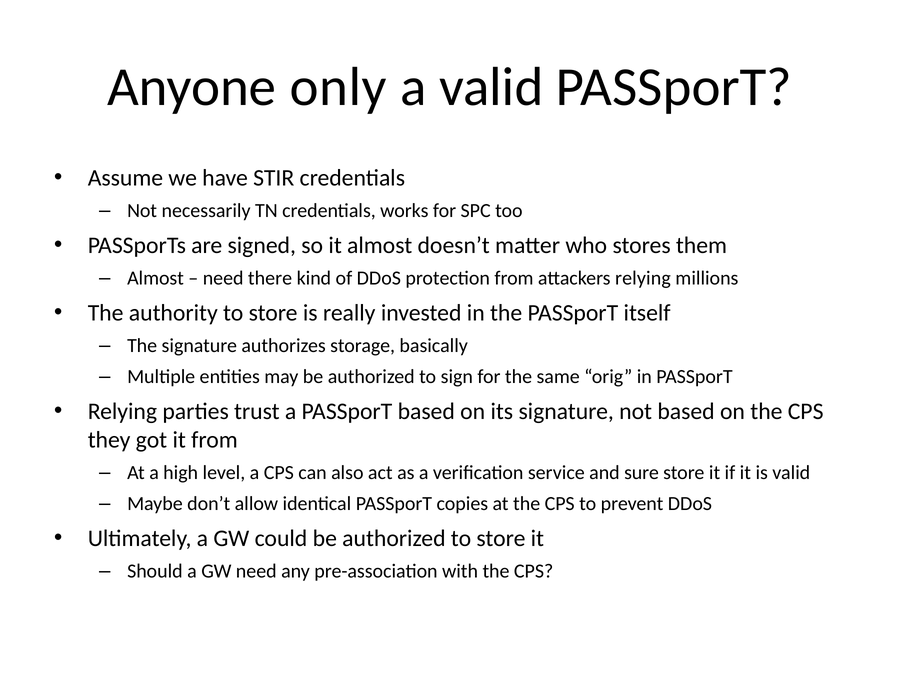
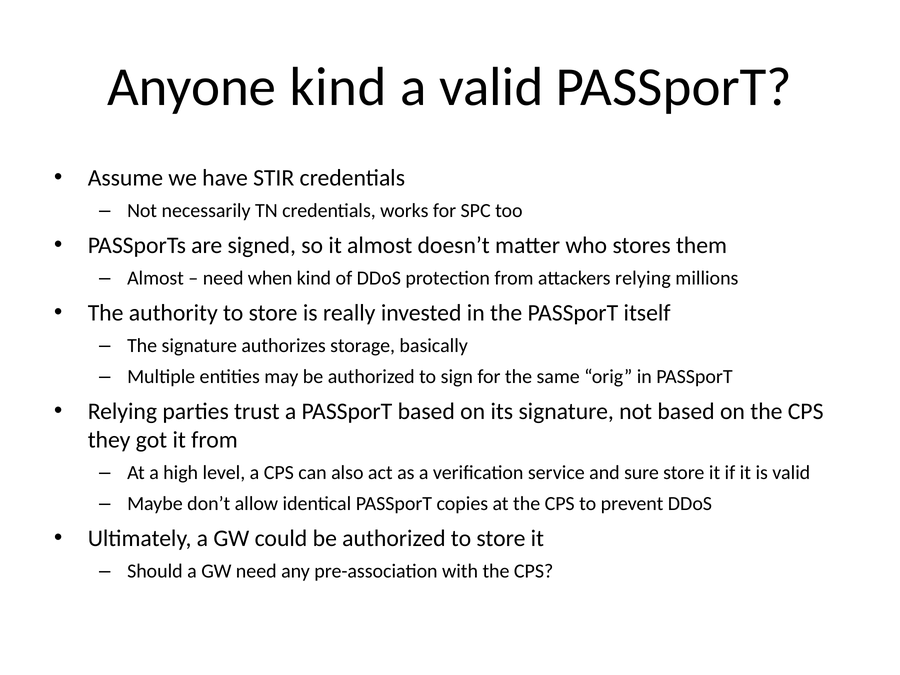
Anyone only: only -> kind (338, 87)
there: there -> when (270, 278)
